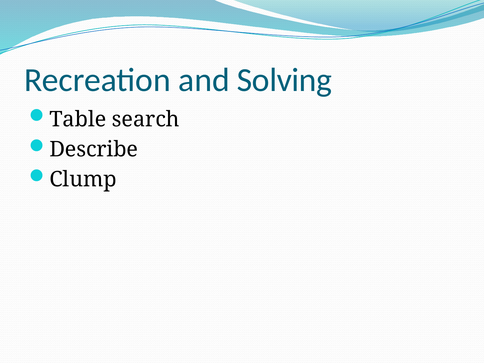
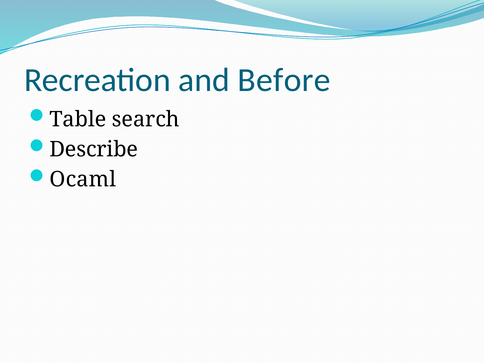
Solving: Solving -> Before (284, 80)
Clump: Clump -> Ocaml (83, 180)
